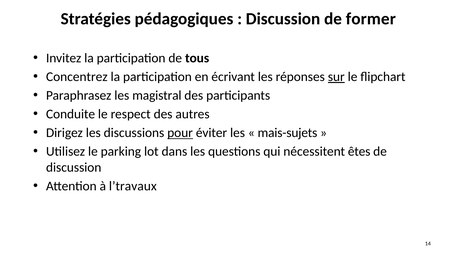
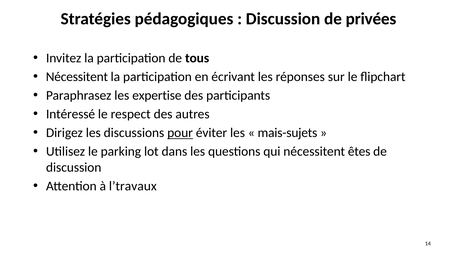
former: former -> privées (371, 19)
Concentrez: Concentrez -> Nécessitent (77, 77)
sur underline: present -> none (336, 77)
magistral: magistral -> expertise (157, 96)
Conduite: Conduite -> Intéressé (71, 114)
